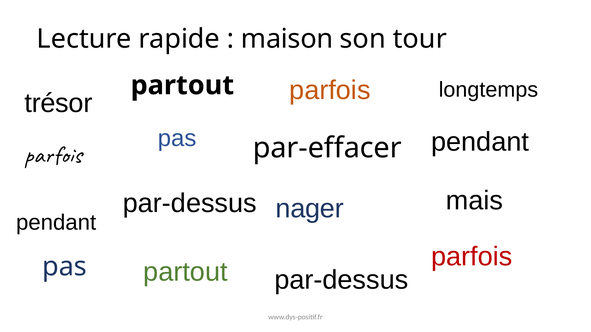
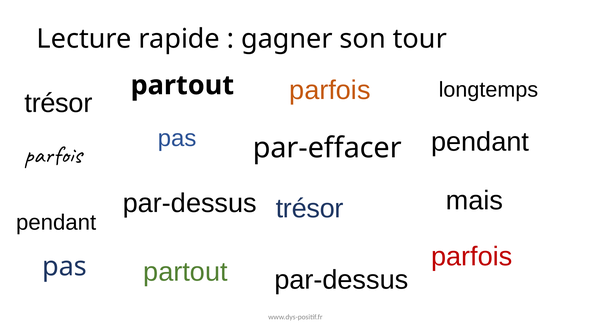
maison: maison -> gagner (287, 39)
par-dessus nager: nager -> trésor (310, 209)
